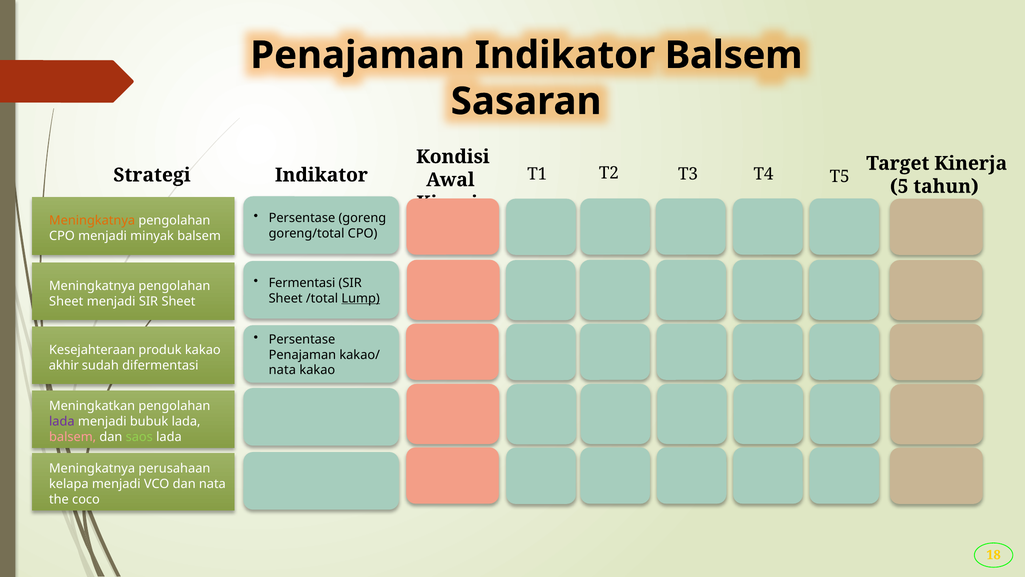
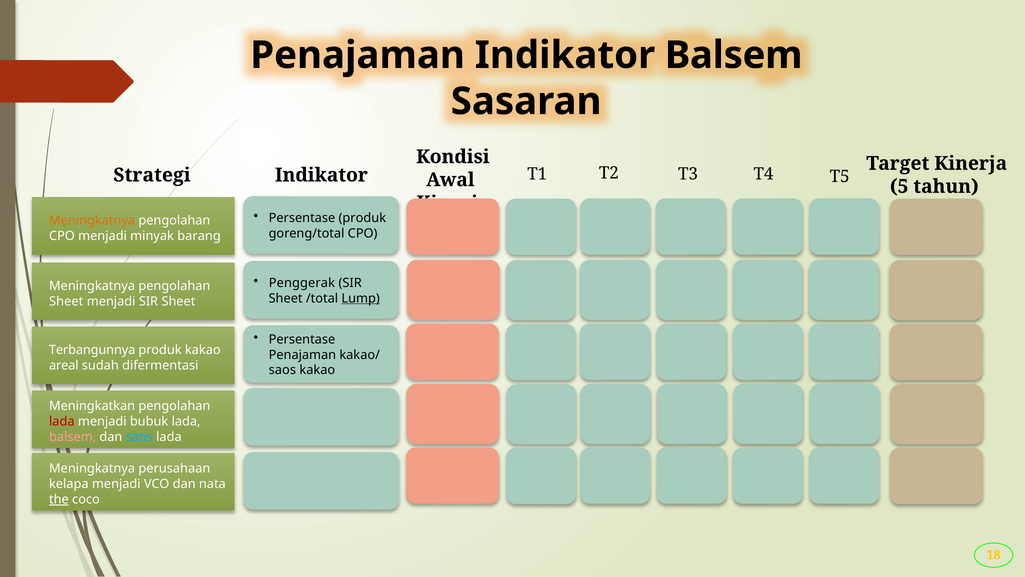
Persentase goreng: goreng -> produk (362, 218)
minyak balsem: balsem -> barang (199, 236)
Fermentasi: Fermentasi -> Penggerak (302, 283)
Kesejahteraan: Kesejahteraan -> Terbangunnya (92, 350)
akhir: akhir -> areal (64, 365)
nata: nata -> saos (282, 370)
lada colour: purple -> red (62, 421)
saos colour: light green -> light blue (139, 437)
the underline: none -> present (59, 499)
